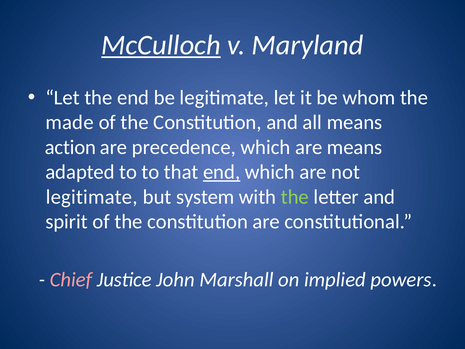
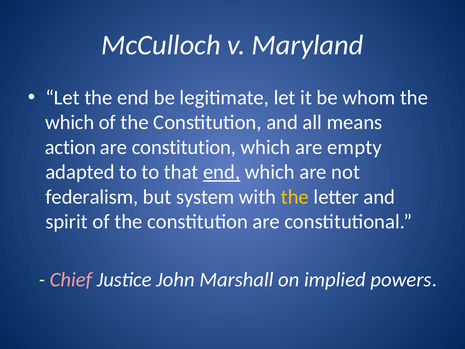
McCulloch underline: present -> none (161, 45)
made: made -> which (70, 122)
are precedence: precedence -> constitution (184, 147)
are means: means -> empty (355, 147)
legitimate: legitimate -> federalism (92, 197)
the colour: light green -> yellow (295, 197)
